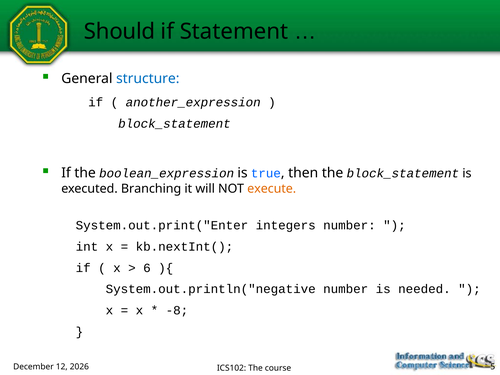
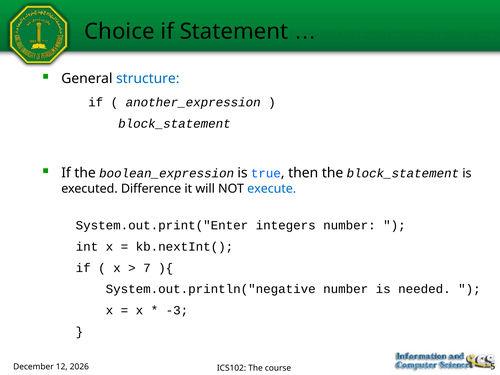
Should: Should -> Choice (119, 32)
Branching: Branching -> Difference (151, 189)
execute colour: orange -> blue (272, 189)
6: 6 -> 7 (147, 268)
-8: -8 -> -3 (177, 310)
